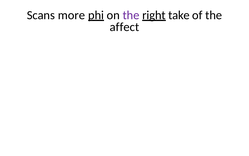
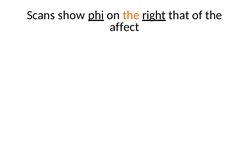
more: more -> show (71, 15)
the colour: purple -> orange (131, 15)
take: take -> that (179, 15)
